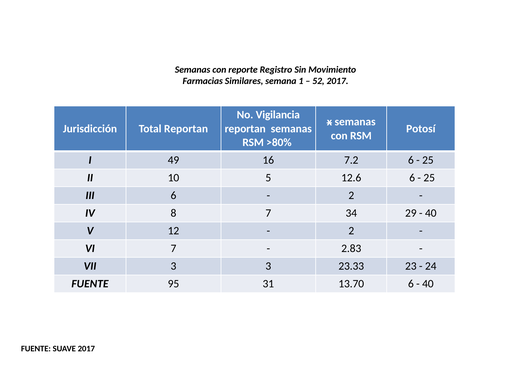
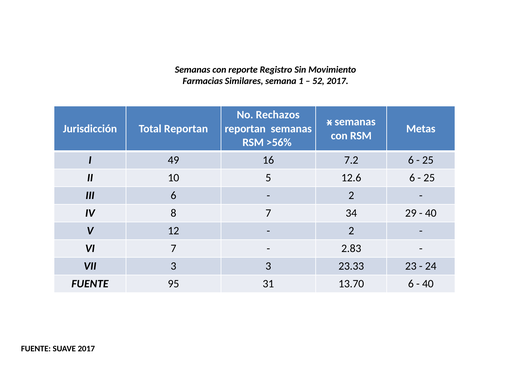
Vigilancia: Vigilancia -> Rechazos (278, 115)
Potosí: Potosí -> Metas (421, 129)
>80%: >80% -> >56% (279, 142)
